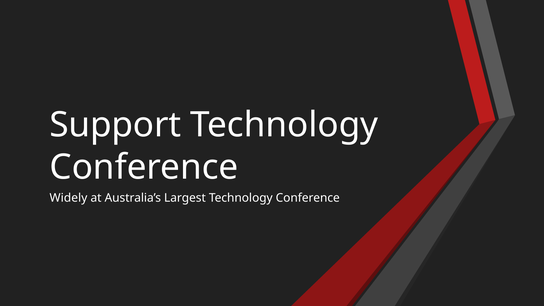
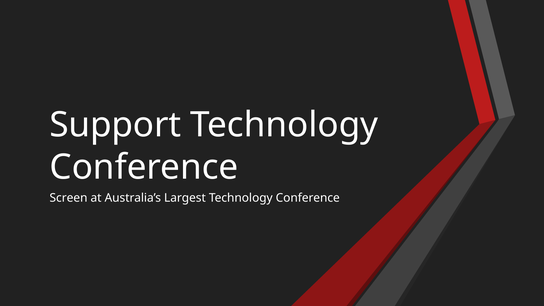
Widely: Widely -> Screen (68, 198)
